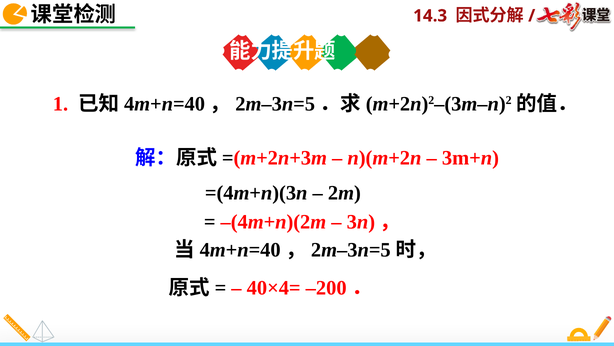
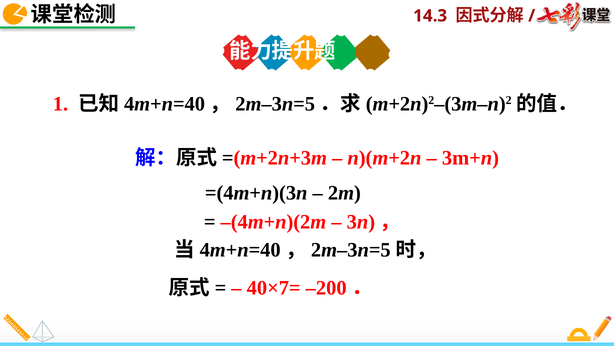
40×4=: 40×4= -> 40×7= (274, 287)
